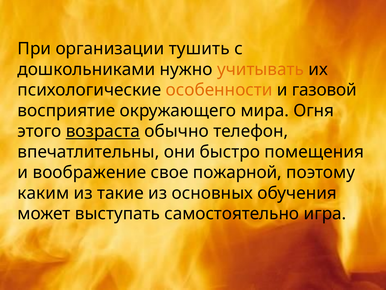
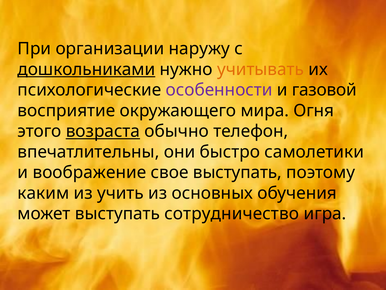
тушить: тушить -> наружу (199, 49)
дошкольниками underline: none -> present (86, 69)
особенности colour: orange -> purple (219, 90)
помещения: помещения -> самолетики (314, 152)
свое пожарной: пожарной -> выступать (237, 172)
такие: такие -> учить (120, 193)
самостоятельно: самостоятельно -> сотрудничество (232, 213)
